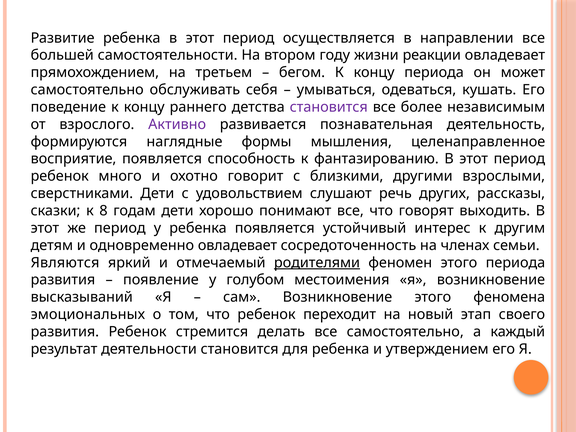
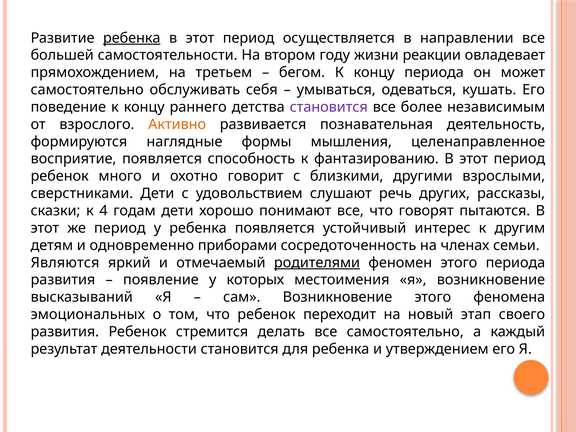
ребенка underline: none -> present (132, 38)
Активно colour: purple -> orange (177, 124)
8: 8 -> 4 (104, 211)
выходить: выходить -> пытаются (495, 211)
одновременно овладевает: овладевает -> приборами (238, 245)
голубом: голубом -> которых (255, 280)
